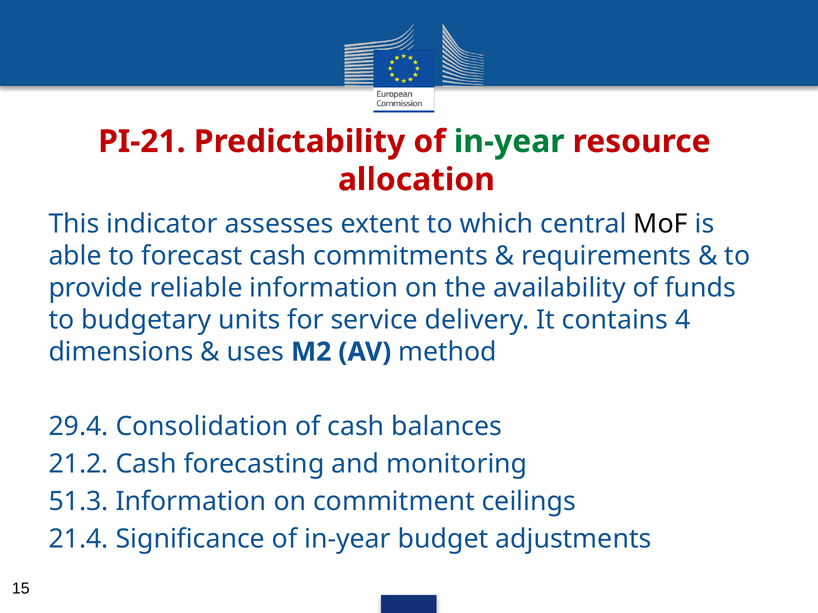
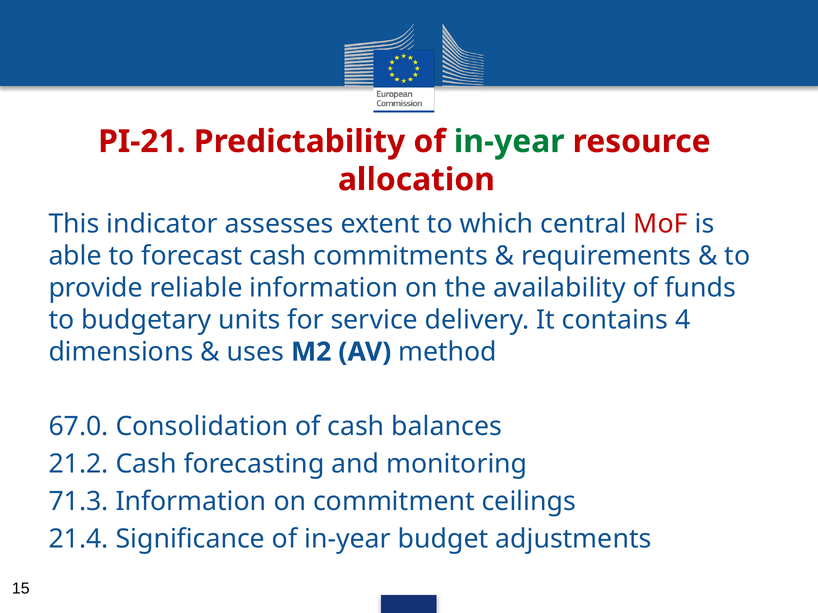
MoF colour: black -> red (661, 224)
29.4: 29.4 -> 67.0 (79, 427)
51.3: 51.3 -> 71.3 (79, 502)
